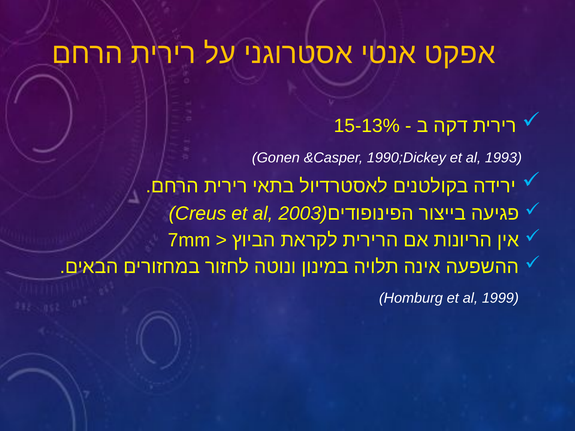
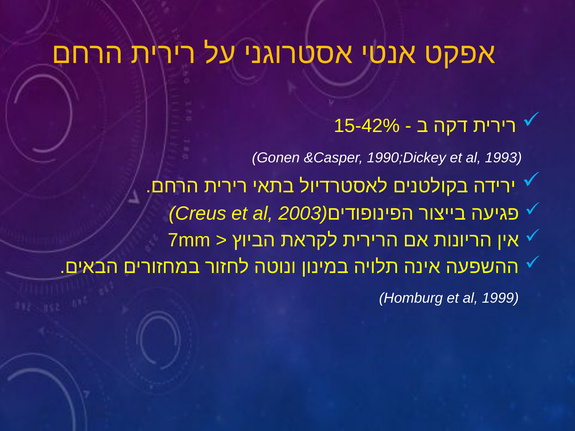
15-13%: 15-13% -> 15-42% (367, 126)
